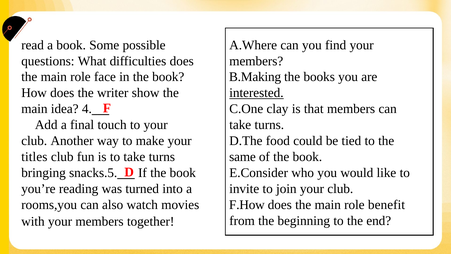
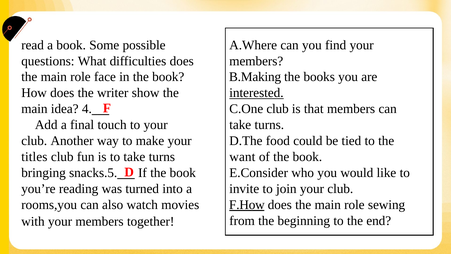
C.One clay: clay -> club (278, 109)
same: same -> want (242, 157)
F.How underline: none -> present (247, 205)
benefit: benefit -> sewing (387, 205)
